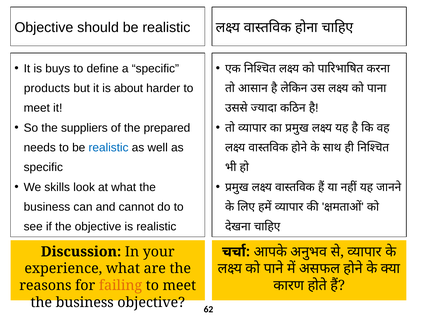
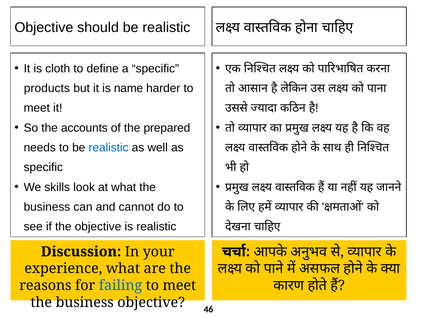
buys: buys -> cloth (58, 68)
about: about -> name (129, 88)
suppliers: suppliers -> accounts (84, 128)
failing colour: orange -> blue (121, 286)
62: 62 -> 46 (208, 309)
